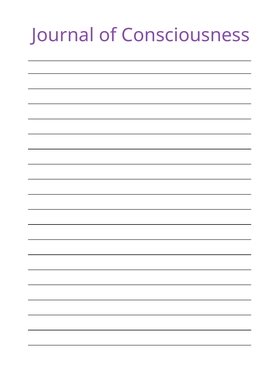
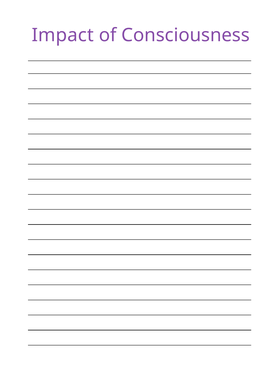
Journal: Journal -> Impact (63, 35)
